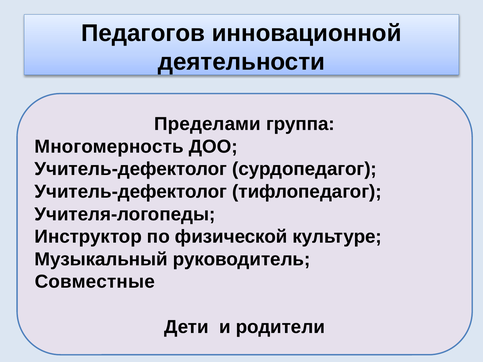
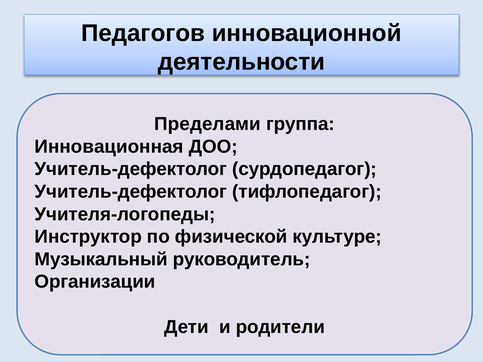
Многомерность: Многомерность -> Инновационная (109, 147)
Совместные: Совместные -> Организации (95, 282)
